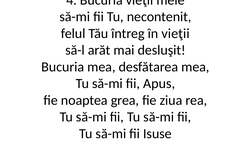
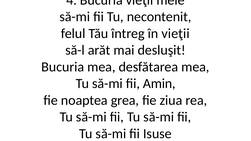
Apus: Apus -> Amin (159, 84)
